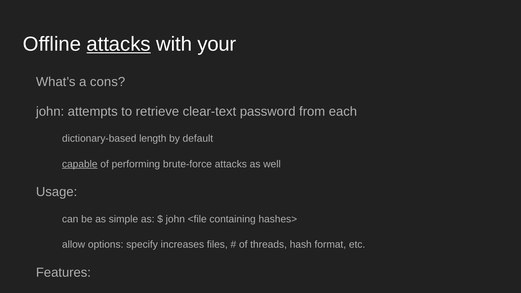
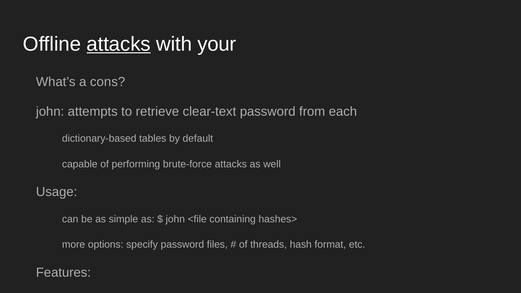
length: length -> tables (153, 139)
capable underline: present -> none (80, 164)
allow: allow -> more (74, 245)
specify increases: increases -> password (182, 245)
